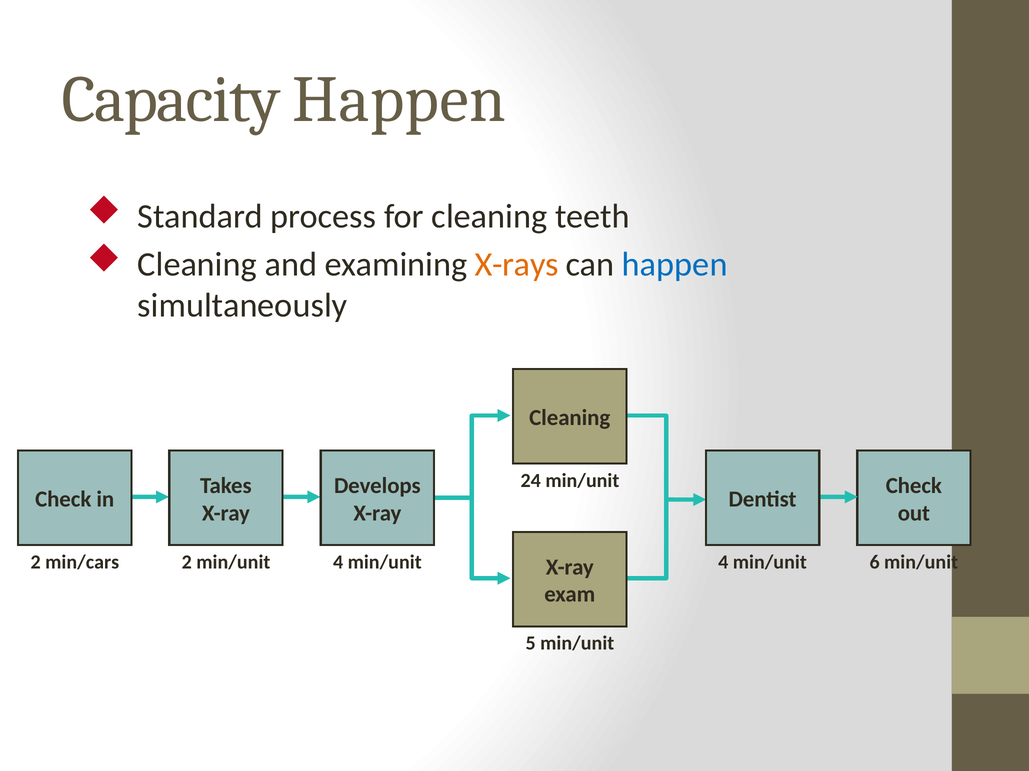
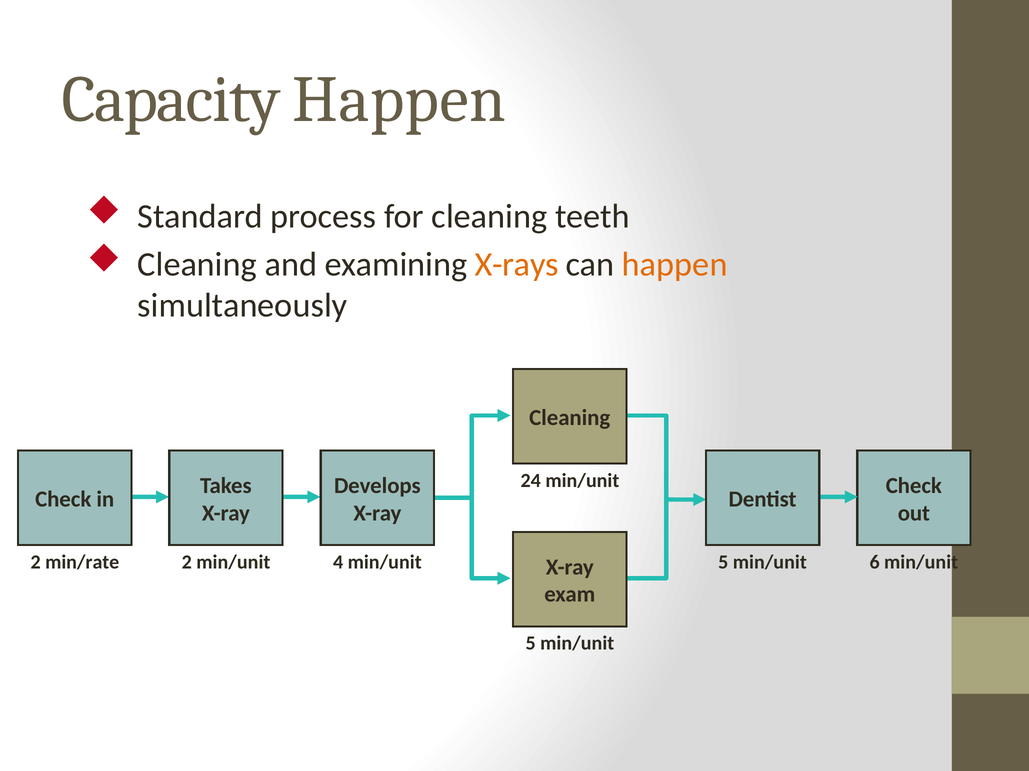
happen colour: blue -> orange (675, 265)
min/cars: min/cars -> min/rate (82, 562)
4 min/unit 4: 4 -> 5 (723, 562)
